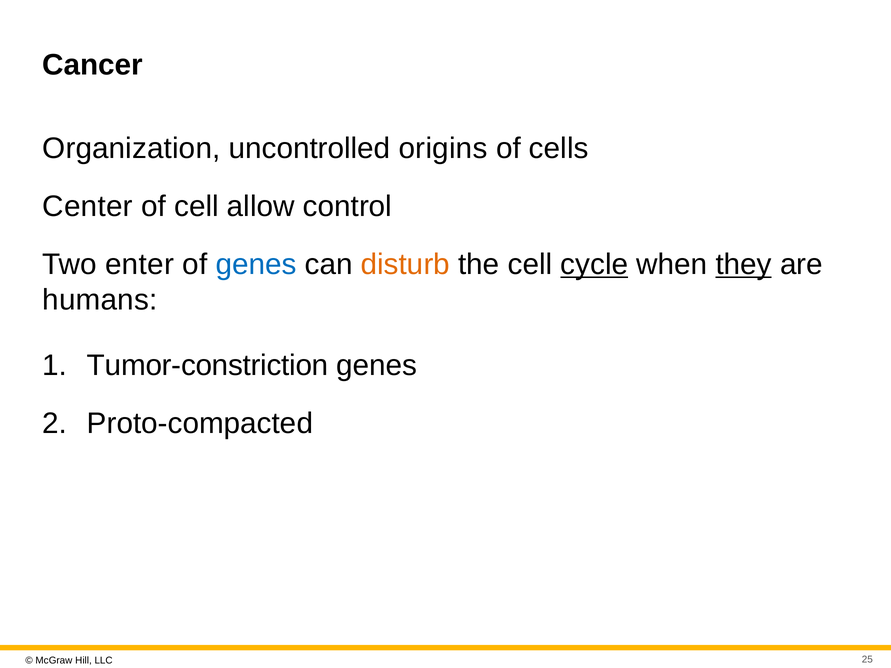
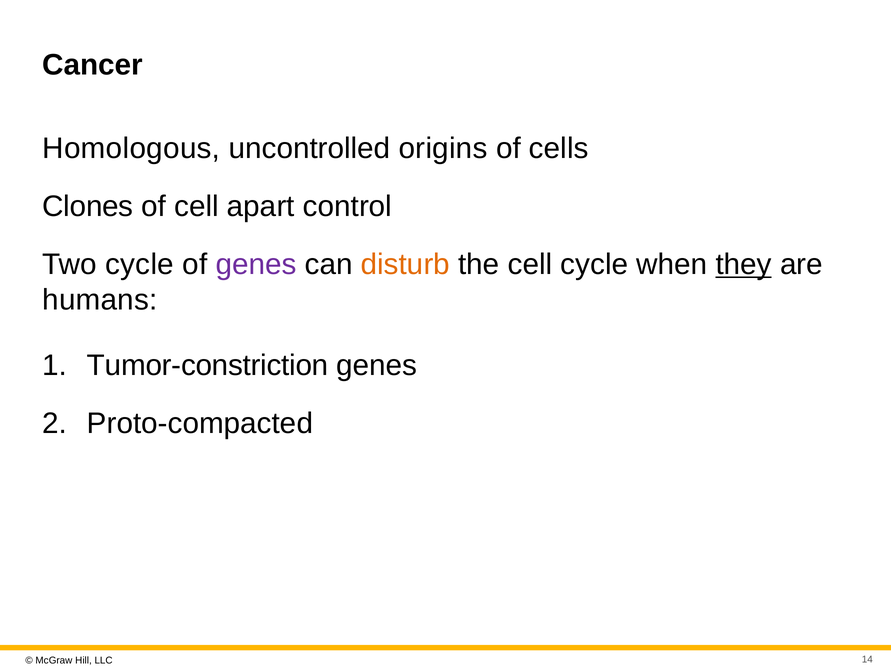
Organization: Organization -> Homologous (131, 149)
Center: Center -> Clones (88, 207)
allow: allow -> apart (261, 207)
Two enter: enter -> cycle (139, 265)
genes colour: blue -> purple (256, 265)
cycle underline: present -> none (594, 265)
25: 25 -> 14 (867, 660)
